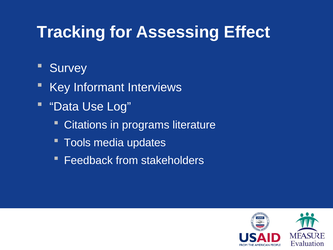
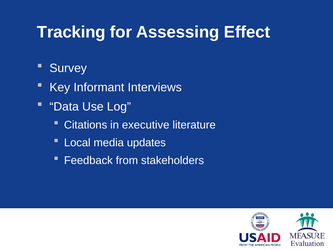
programs: programs -> executive (146, 125)
Tools: Tools -> Local (77, 143)
